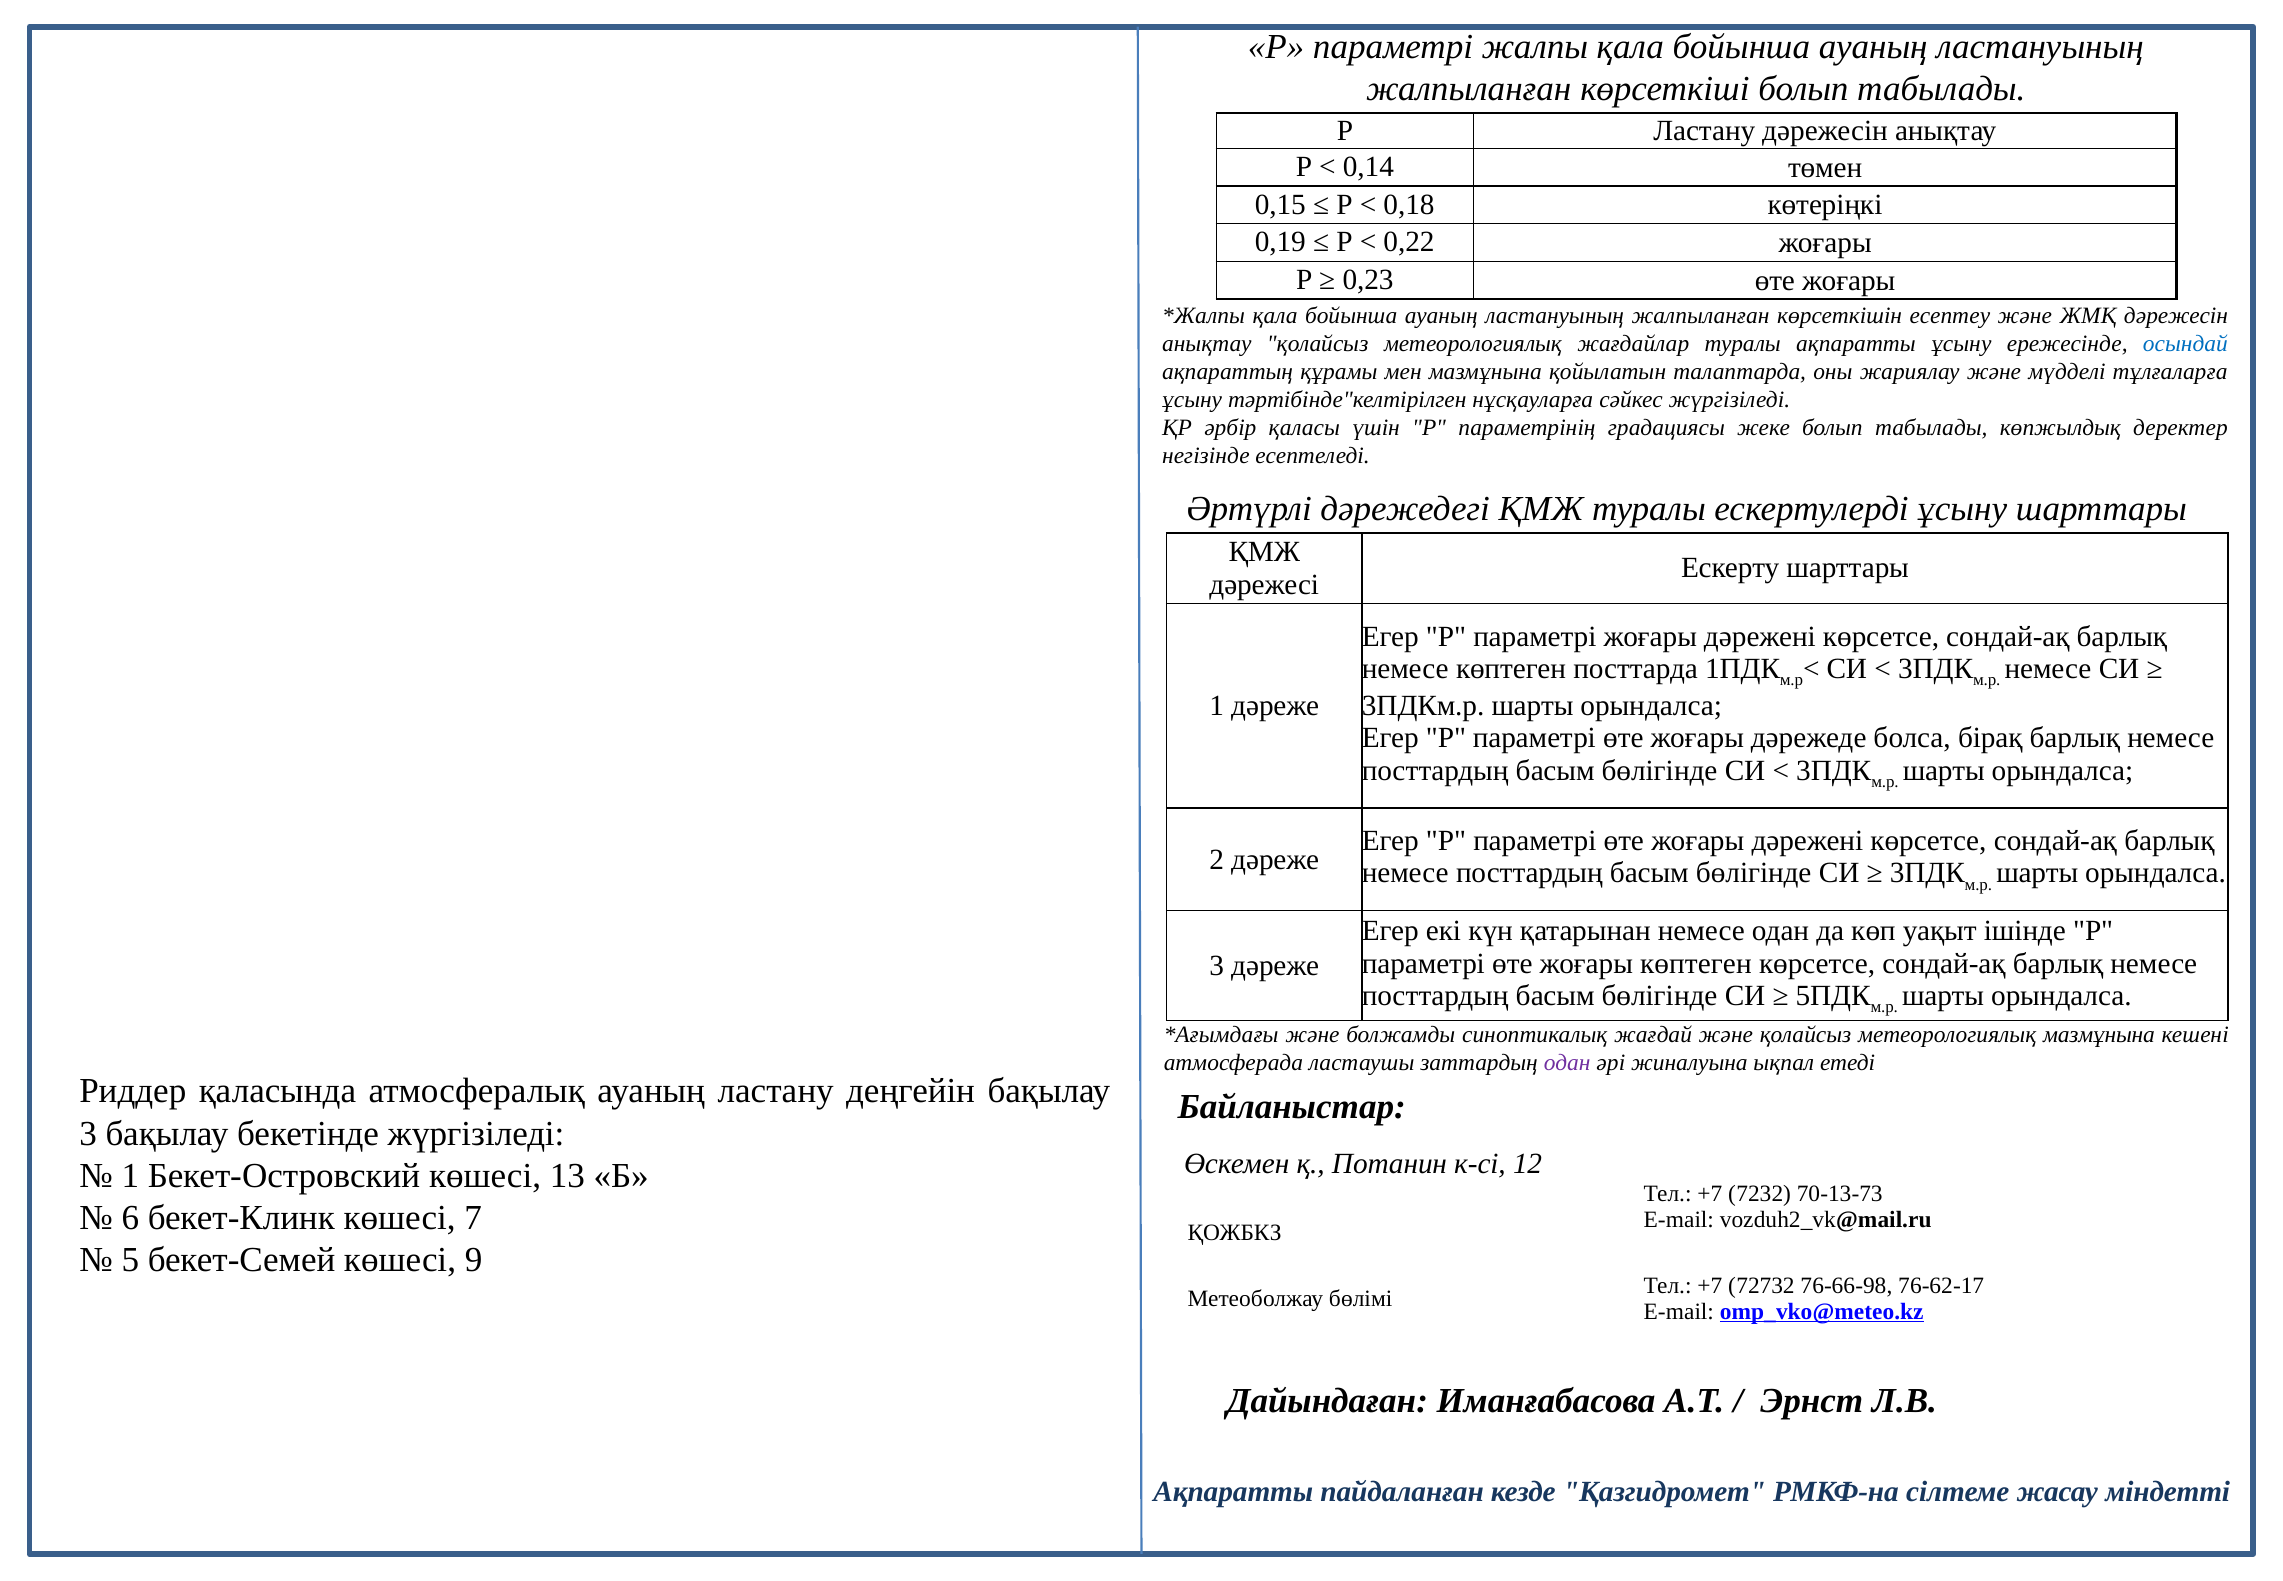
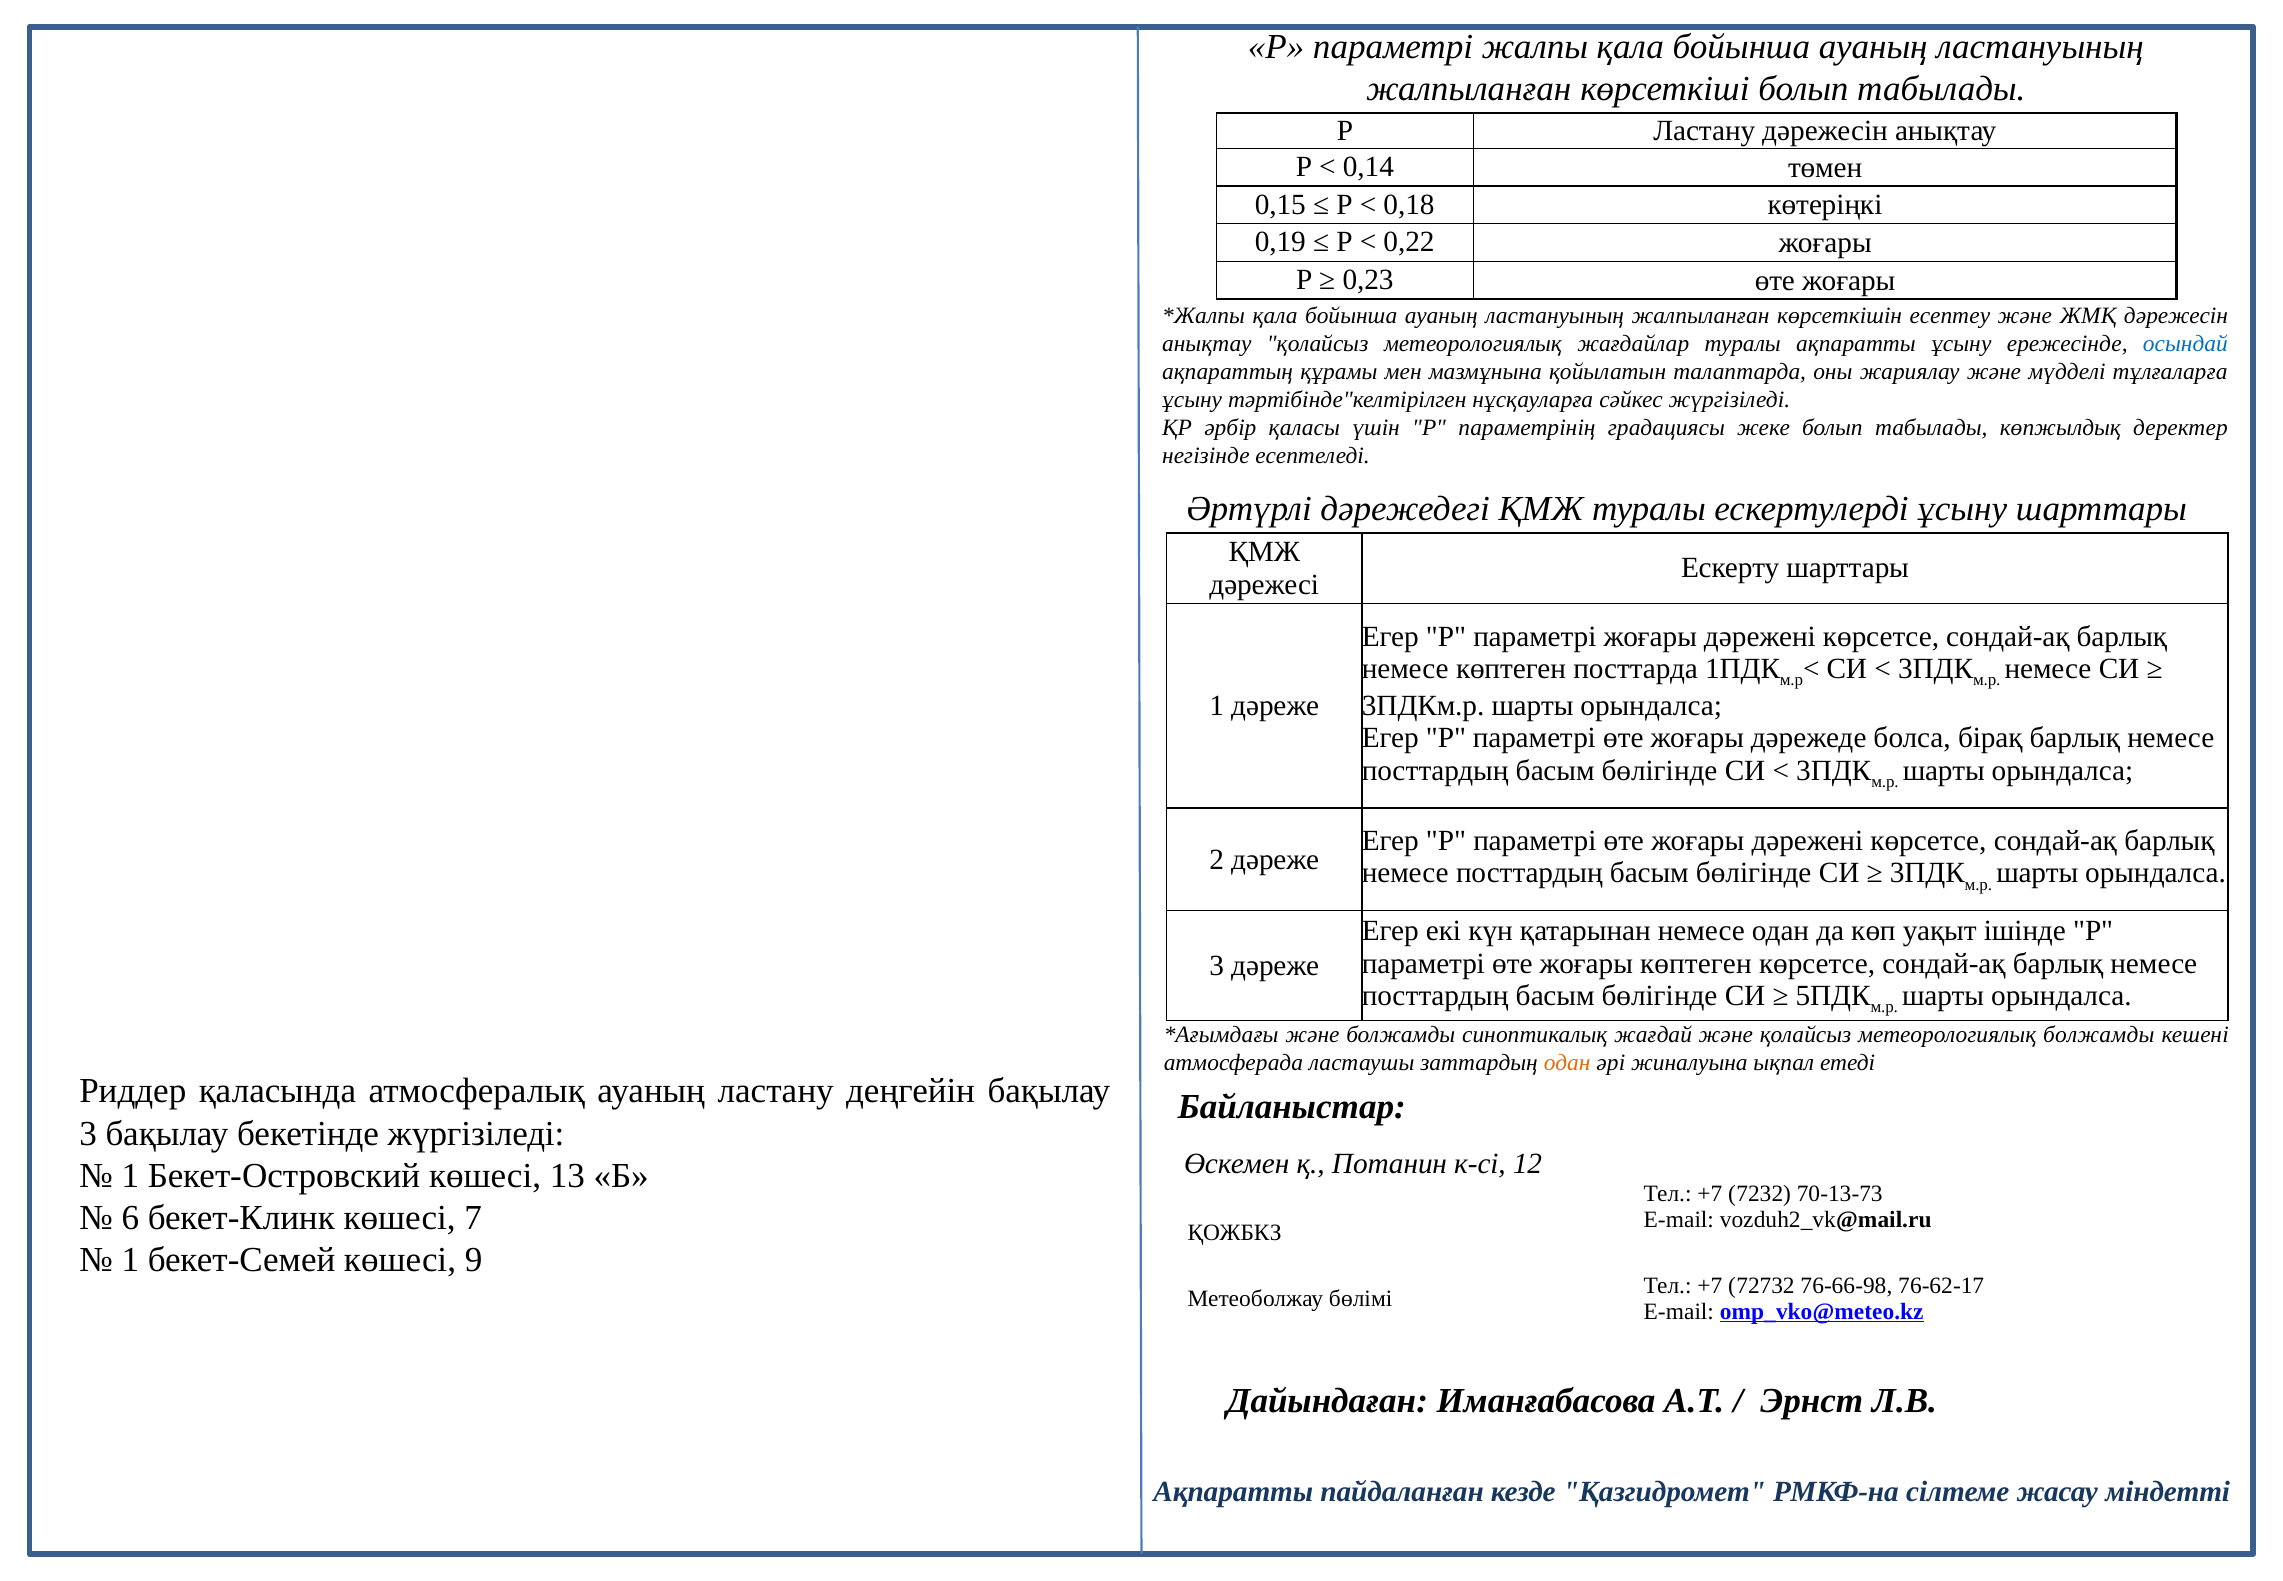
метеорологиялық мазмұнына: мазмұнына -> болжамды (2099, 1034)
одан colour: purple -> orange (1567, 1062)
5: 5 -> 1 (130, 1260)
